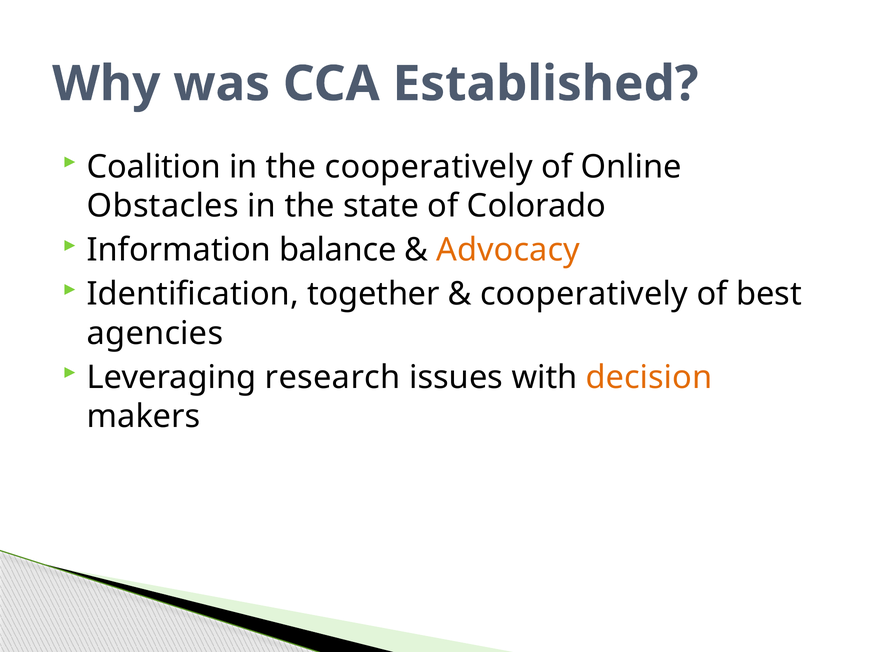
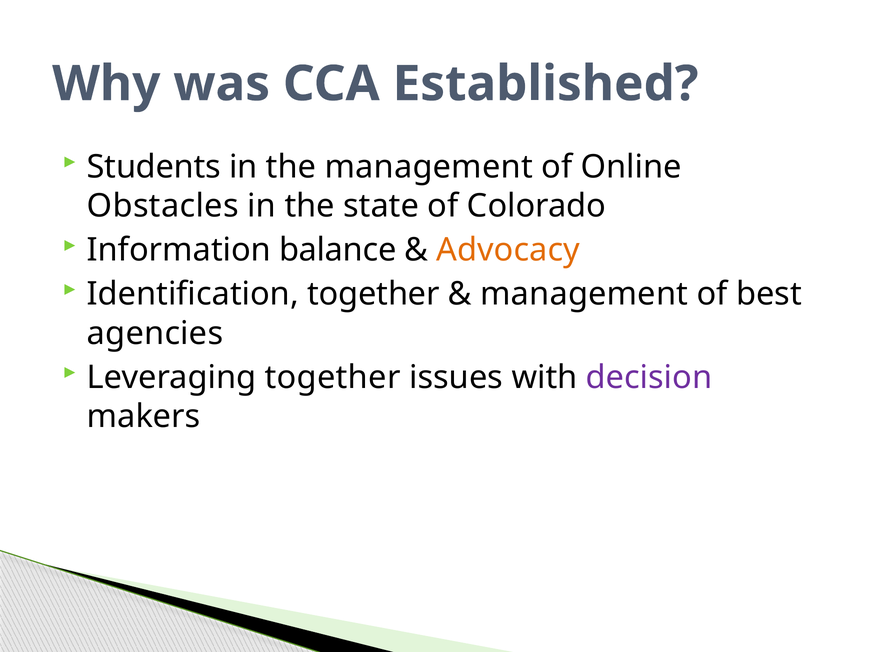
Coalition: Coalition -> Students (154, 167)
the cooperatively: cooperatively -> management (429, 167)
cooperatively: cooperatively -> management (584, 294)
Leveraging research: research -> together (333, 377)
decision colour: orange -> purple (649, 377)
